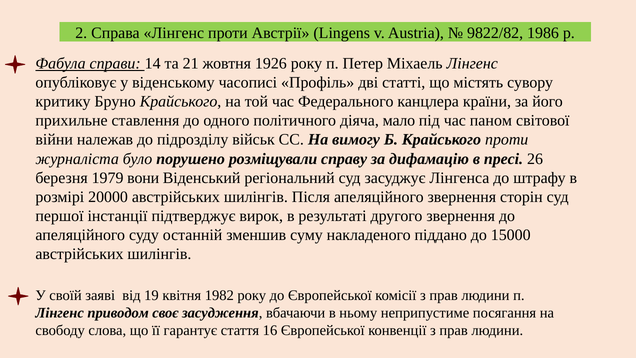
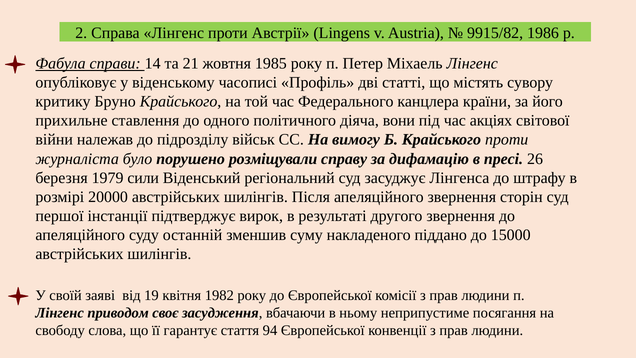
9822/82: 9822/82 -> 9915/82 (495, 33)
1926: 1926 -> 1985 (271, 63)
мало: мало -> вони (399, 120)
паном: паном -> акціях (491, 120)
вони: вони -> сили (143, 178)
16: 16 -> 94 (270, 330)
